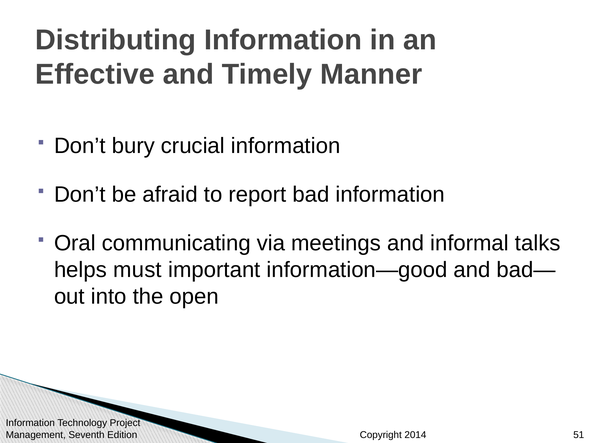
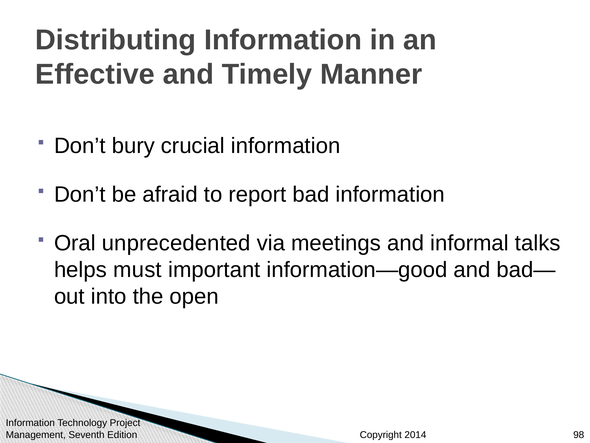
communicating: communicating -> unprecedented (176, 243)
51: 51 -> 98 (579, 434)
